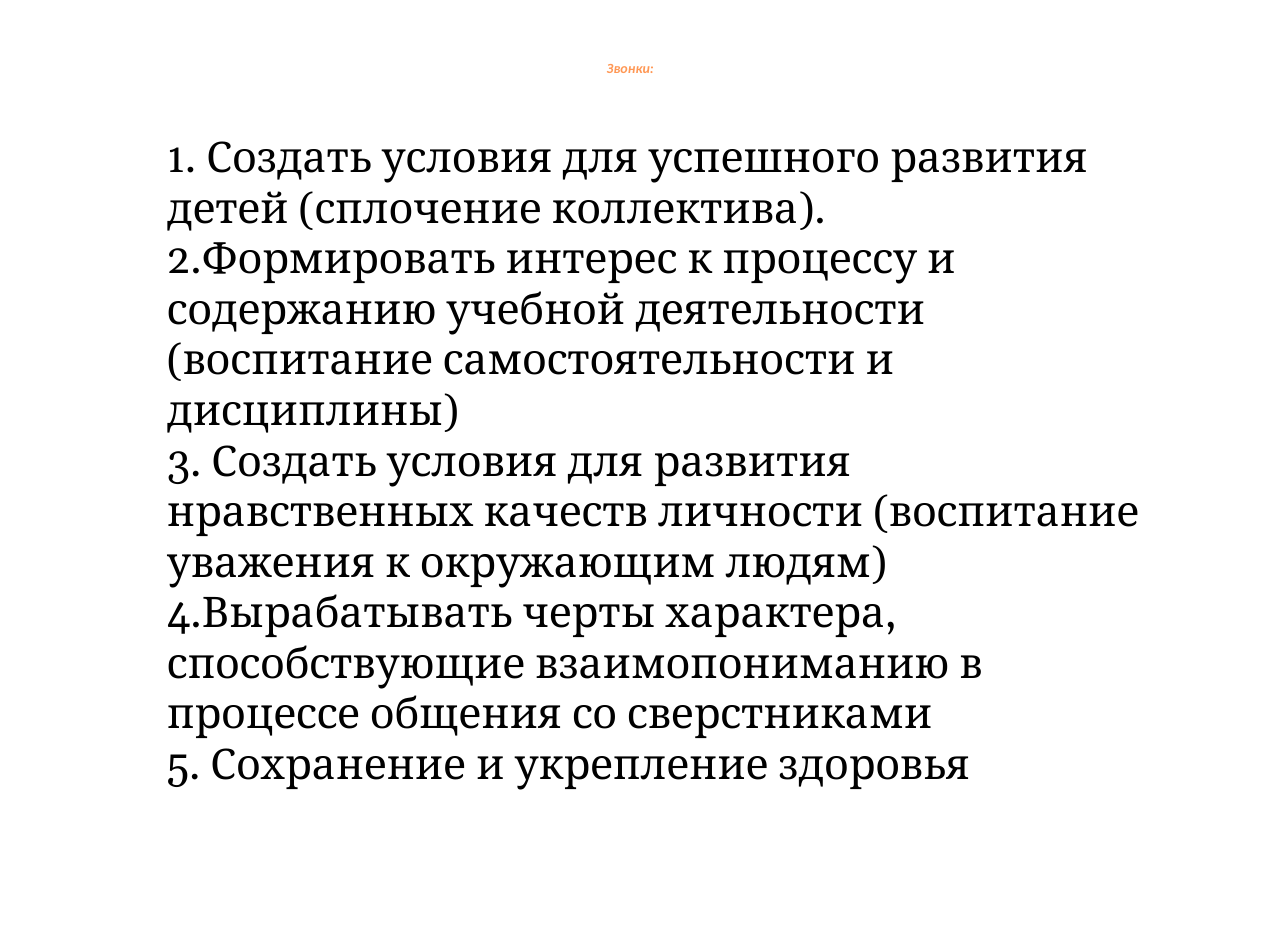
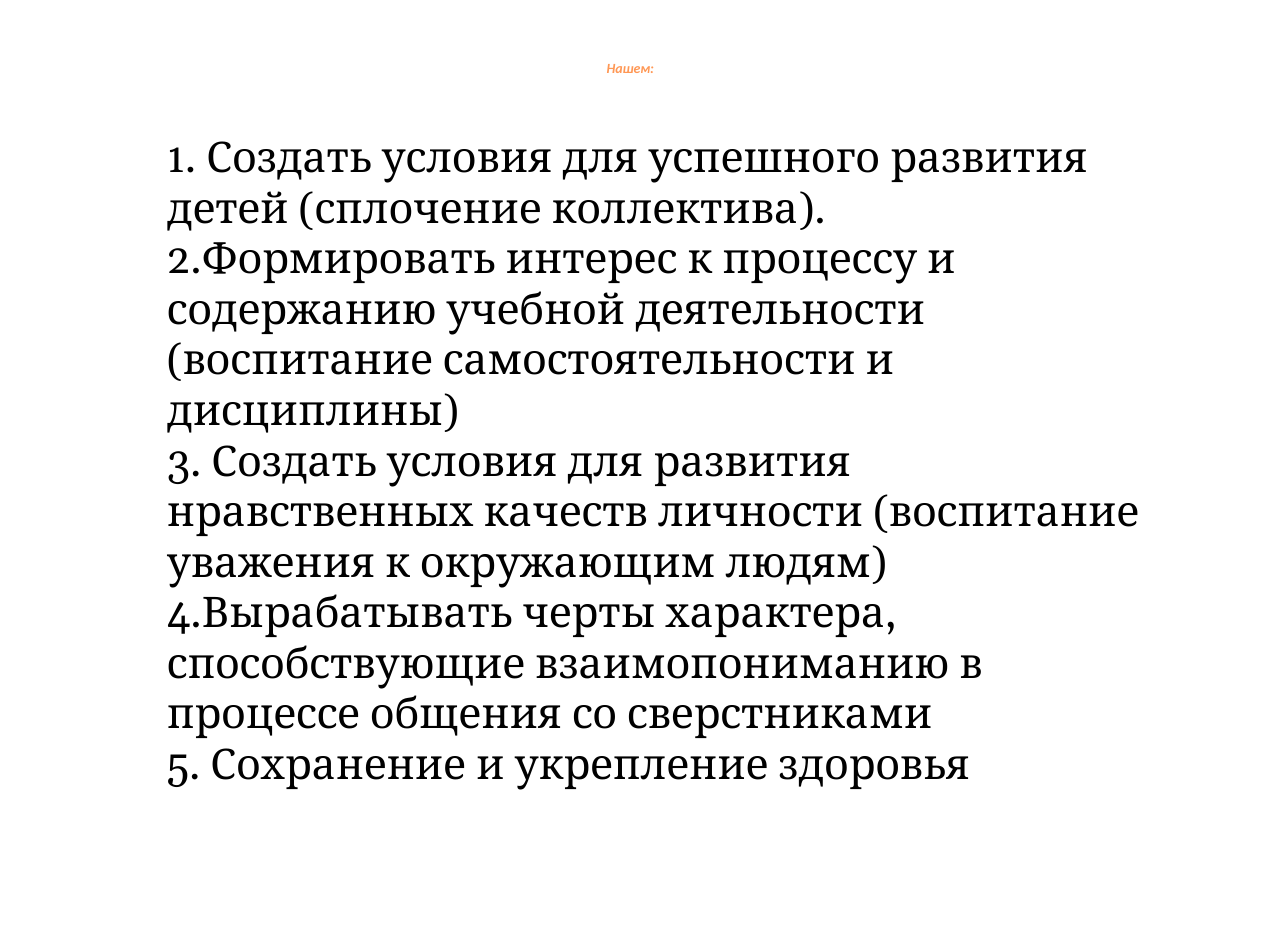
Звонки: Звонки -> Нашем (630, 69)
